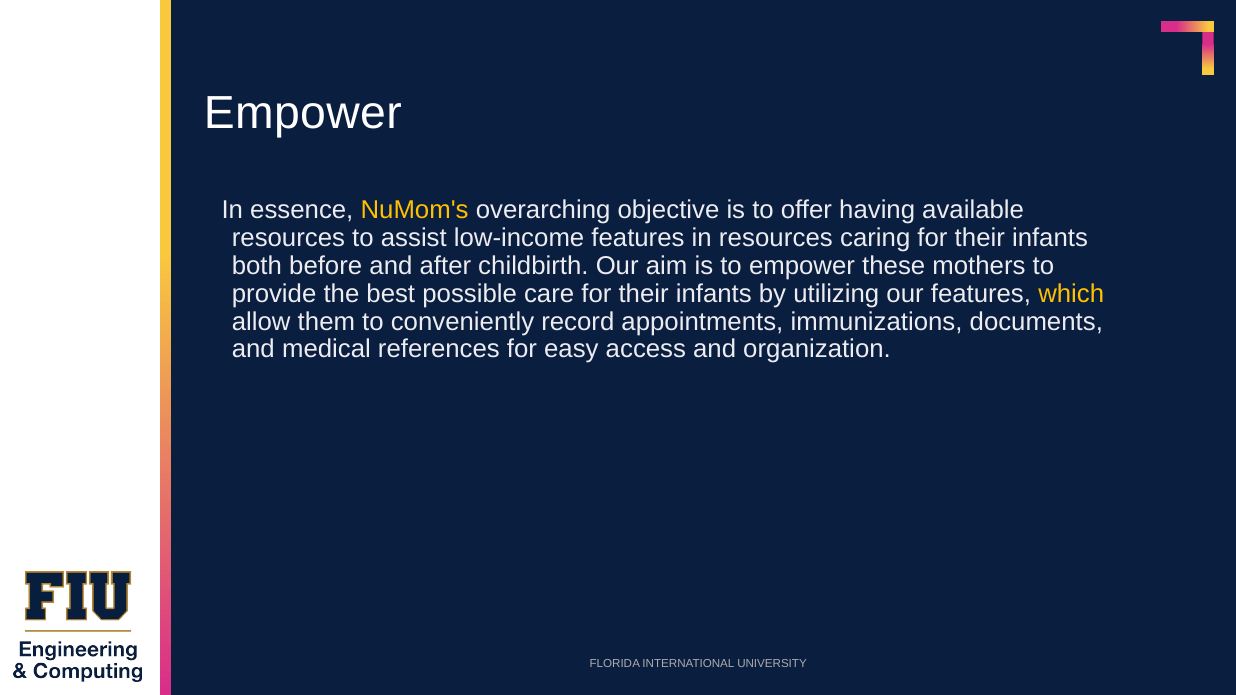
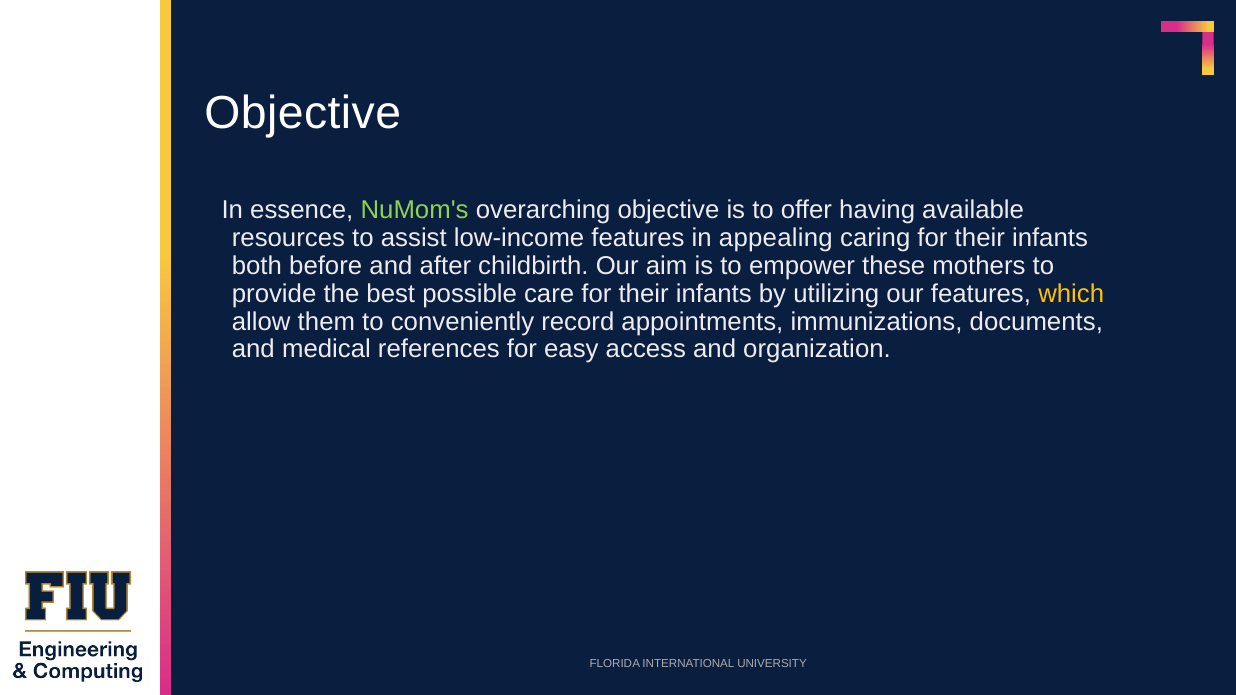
Empower: Empower -> Objective (303, 114)
NuMom's colour: yellow -> light green (415, 210)
in resources: resources -> appealing (776, 238)
